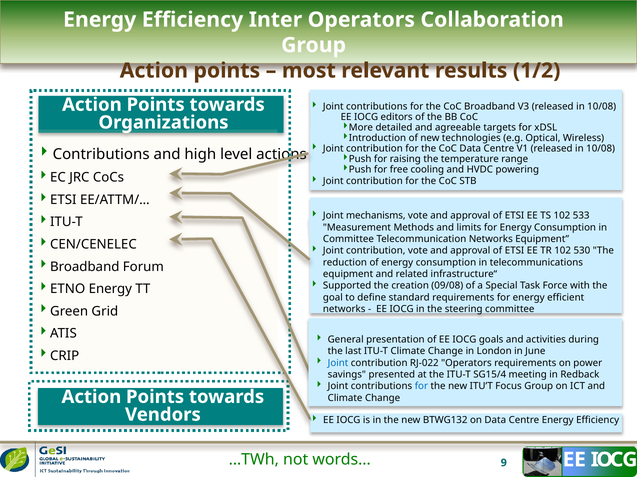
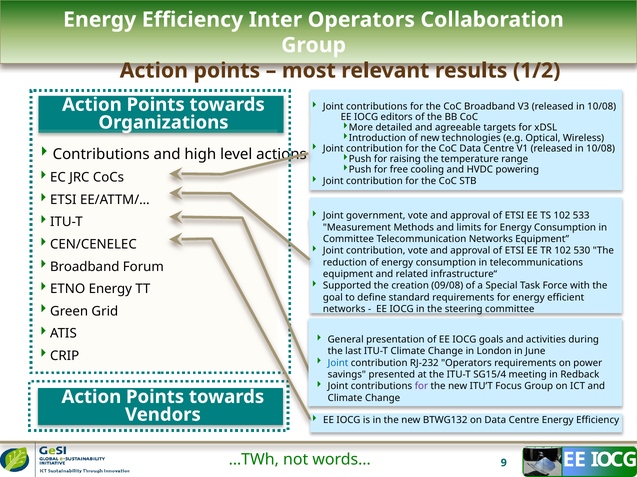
mechanisms: mechanisms -> government (376, 216)
RJ-022: RJ-022 -> RJ-232 (424, 363)
for colour: blue -> purple (421, 387)
